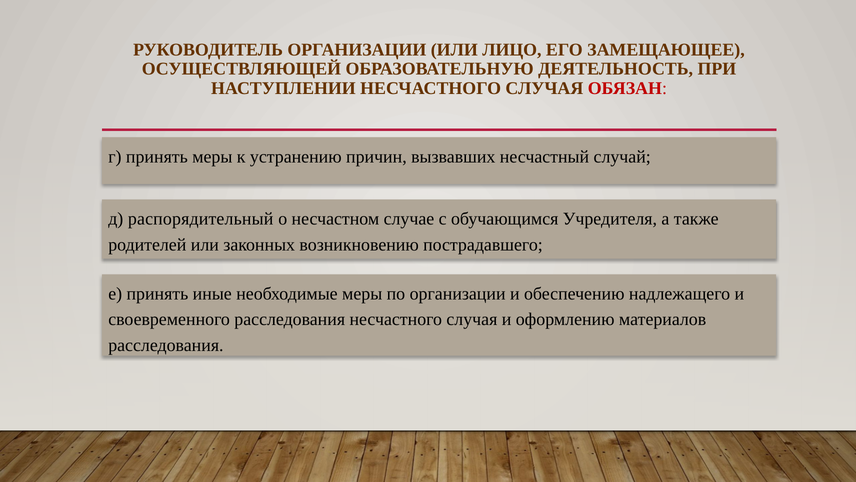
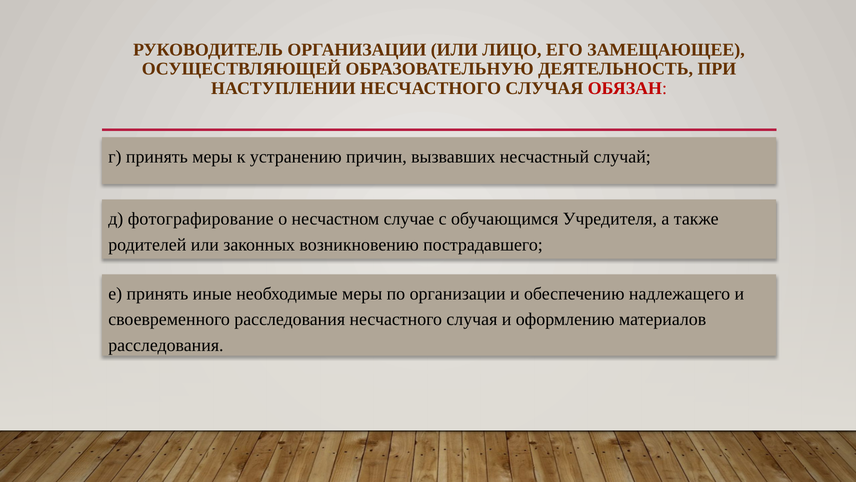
распорядительный: распорядительный -> фотографирование (201, 219)
